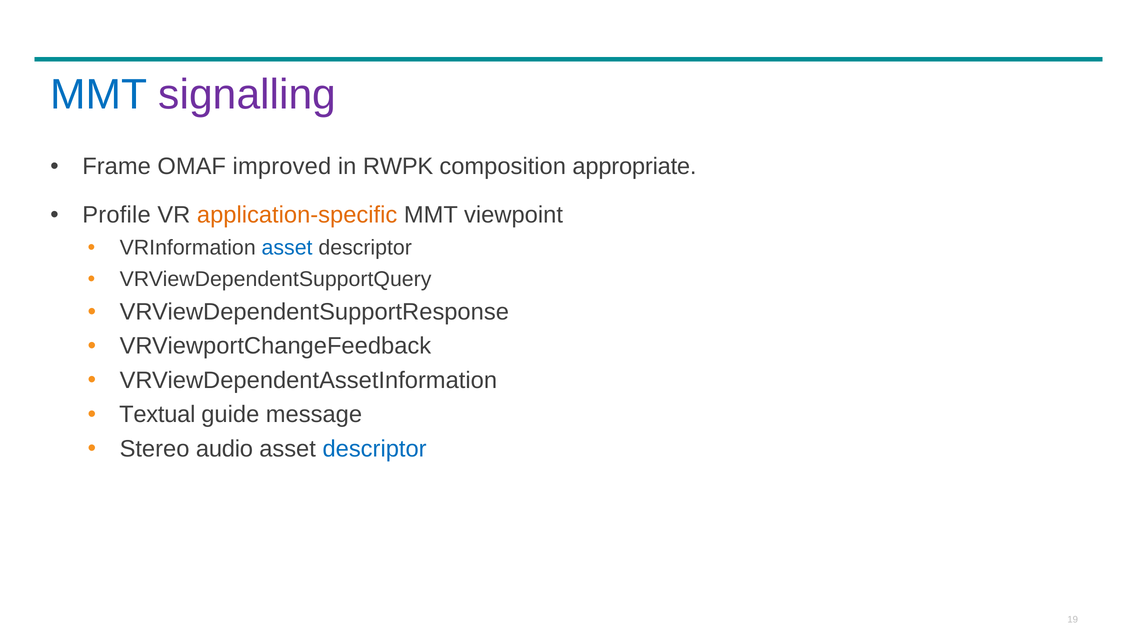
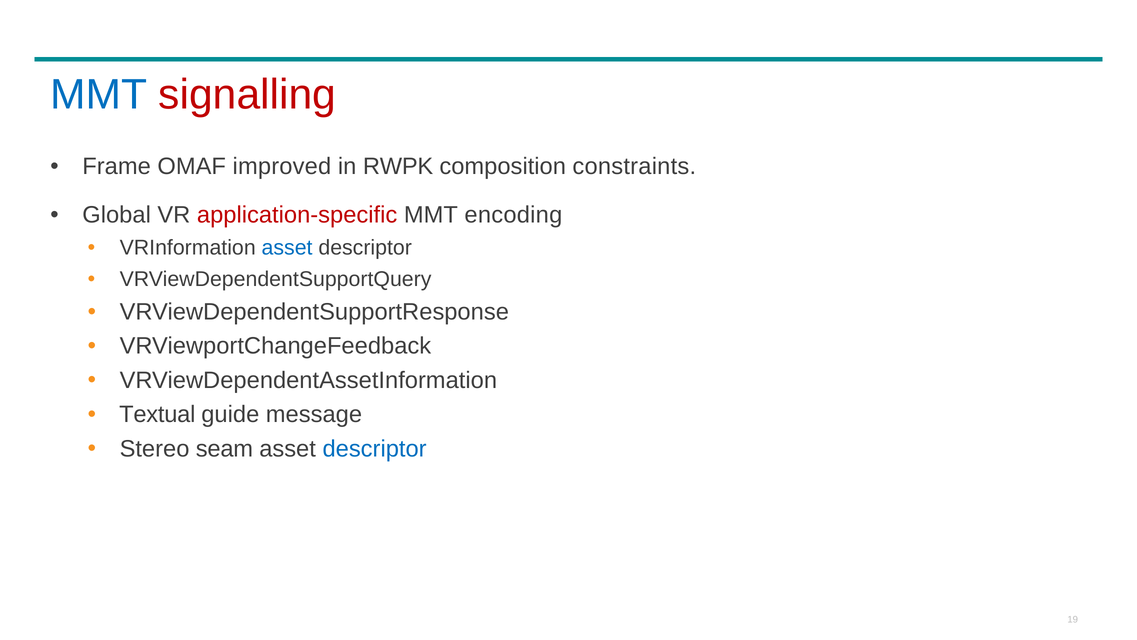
signalling colour: purple -> red (247, 95)
appropriate: appropriate -> constraints (634, 166)
Profile: Profile -> Global (117, 215)
application-specific colour: orange -> red (297, 215)
viewpoint: viewpoint -> encoding (513, 215)
audio: audio -> seam (224, 448)
